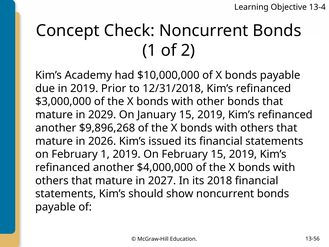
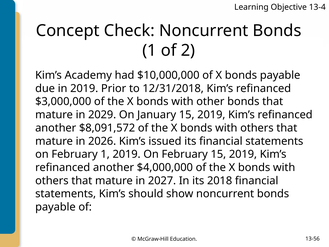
$9,896,268: $9,896,268 -> $8,091,572 (107, 128)
